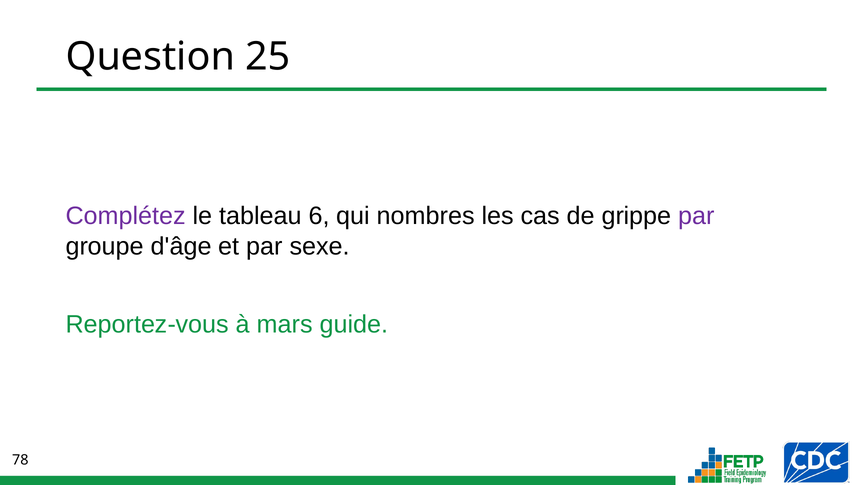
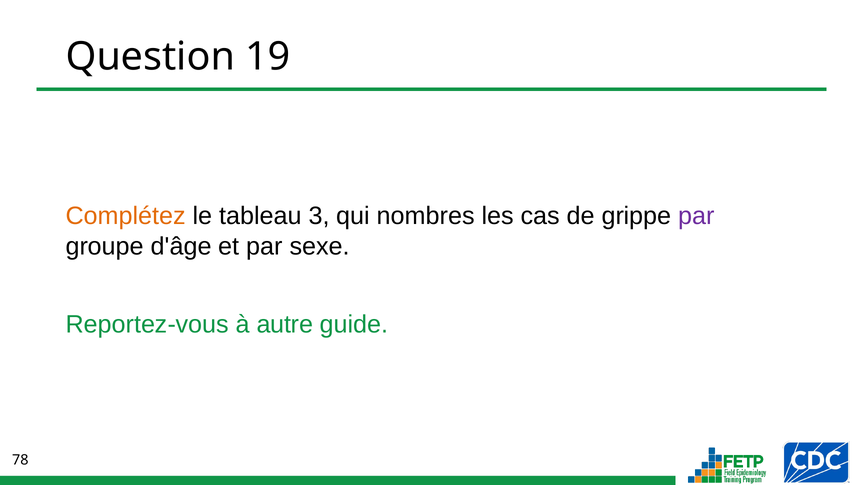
25: 25 -> 19 (268, 57)
Complétez colour: purple -> orange (126, 216)
6: 6 -> 3 (319, 216)
mars: mars -> autre (285, 325)
